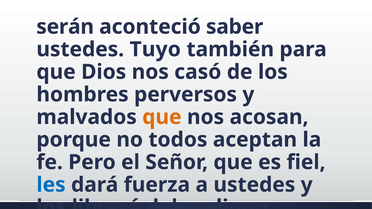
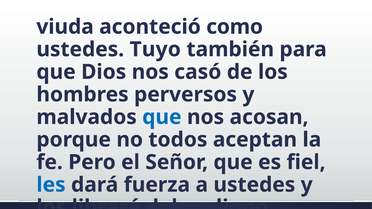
serán: serán -> viuda (65, 27)
saber: saber -> como (235, 27)
que colour: orange -> blue (162, 117)
